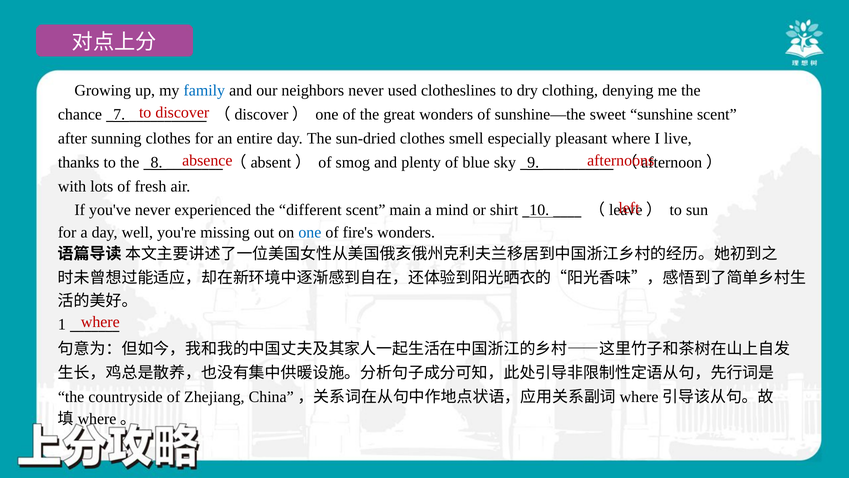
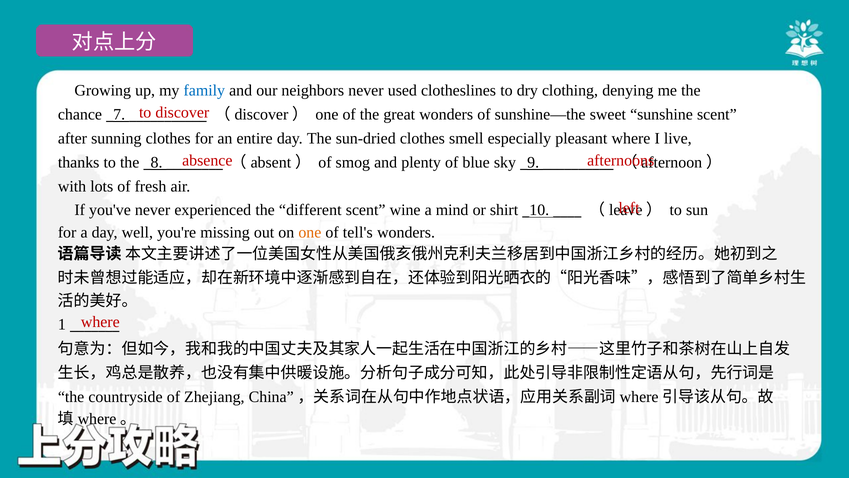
main: main -> wine (405, 210)
one colour: blue -> orange (310, 232)
fire's: fire's -> tell's (358, 232)
